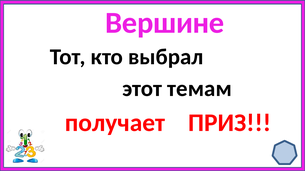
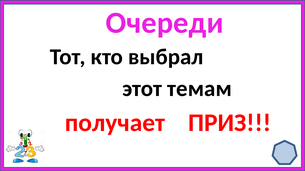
Вершине: Вершине -> Очереди (165, 23)
